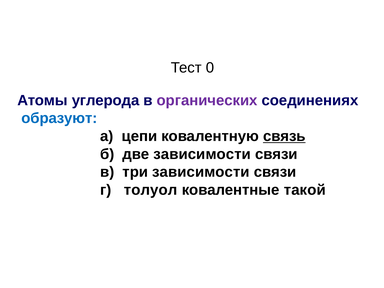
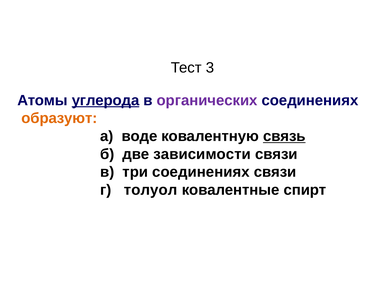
0: 0 -> 3 (210, 68)
углерода underline: none -> present (106, 100)
образуют colour: blue -> orange (59, 118)
цепи: цепи -> воде (139, 136)
три зависимости: зависимости -> соединениях (201, 172)
такой: такой -> спирт (305, 190)
